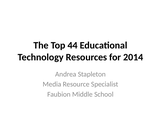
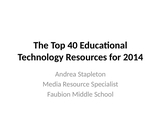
44: 44 -> 40 (73, 45)
